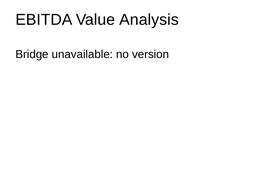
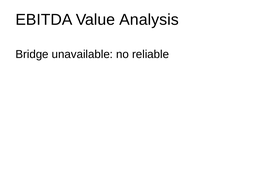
version: version -> reliable (151, 54)
